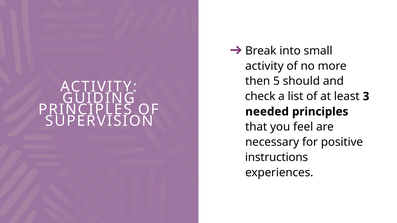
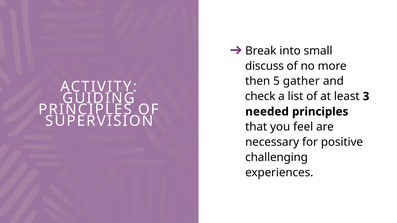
activity: activity -> discuss (264, 66)
should: should -> gather (301, 81)
instructions: instructions -> challenging (277, 158)
